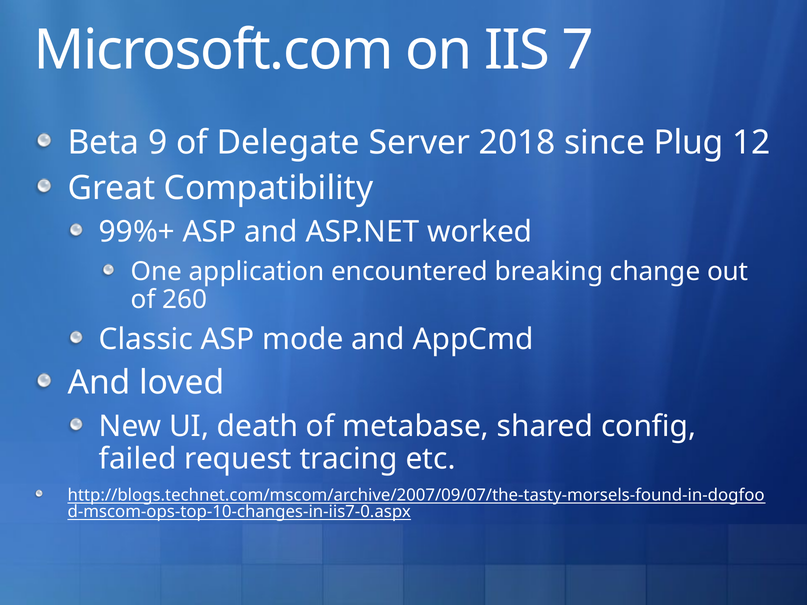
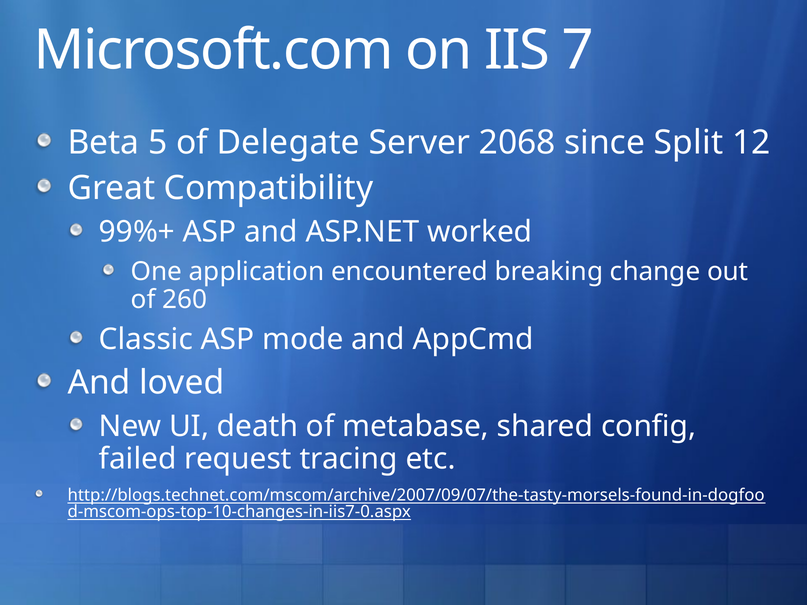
9: 9 -> 5 (158, 143)
2018: 2018 -> 2068 (517, 143)
Plug: Plug -> Split (688, 143)
